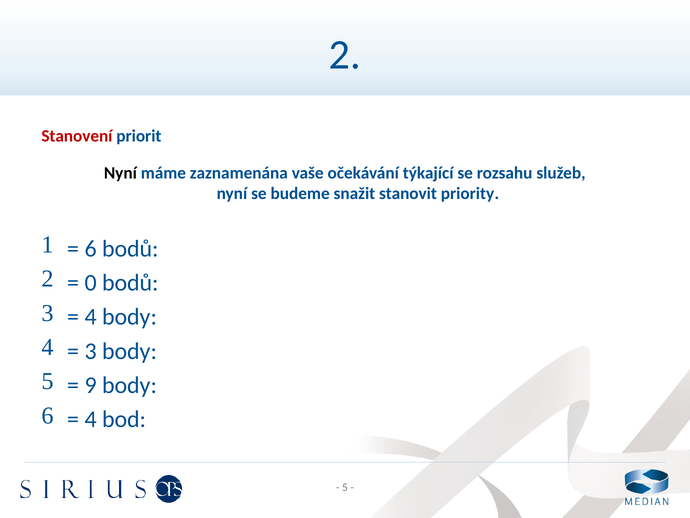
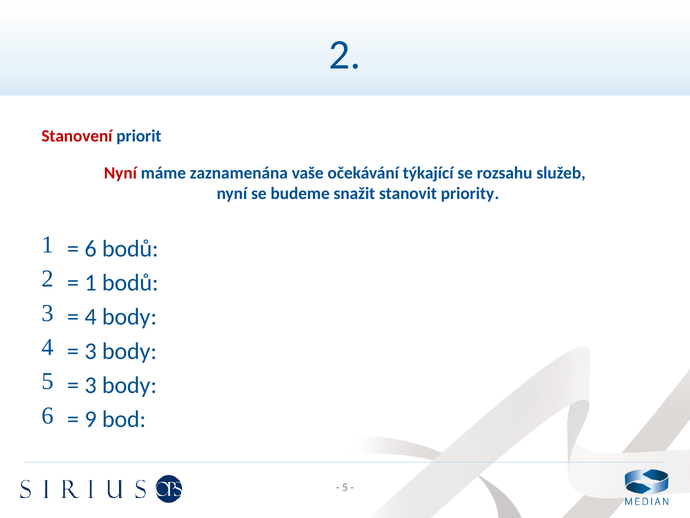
Nyní colour: black -> red (120, 173)
0: 0 -> 1 (91, 283)
9: 9 -> 3 (91, 385)
4: 4 -> 9 (91, 419)
